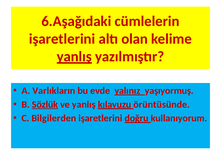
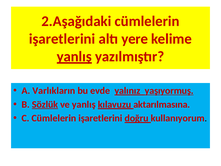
6.Aşağıdaki: 6.Aşağıdaki -> 2.Aşağıdaki (76, 21)
olan: olan -> yere (135, 39)
yaşıyormuş underline: none -> present (169, 91)
örüntüsünde: örüntüsünde -> aktarılmasına (162, 104)
C Bilgilerden: Bilgilerden -> Cümlelerin (54, 118)
